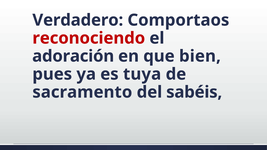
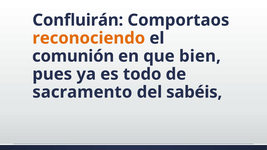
Verdadero: Verdadero -> Confluirán (78, 20)
reconociendo colour: red -> orange (89, 38)
adoración: adoración -> comunión (73, 56)
tuya: tuya -> todo (142, 74)
